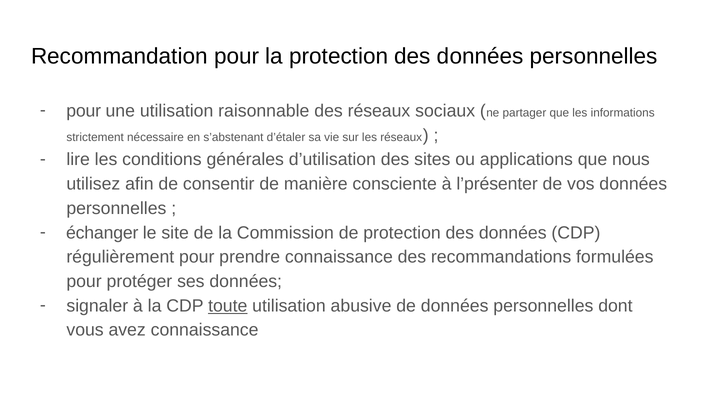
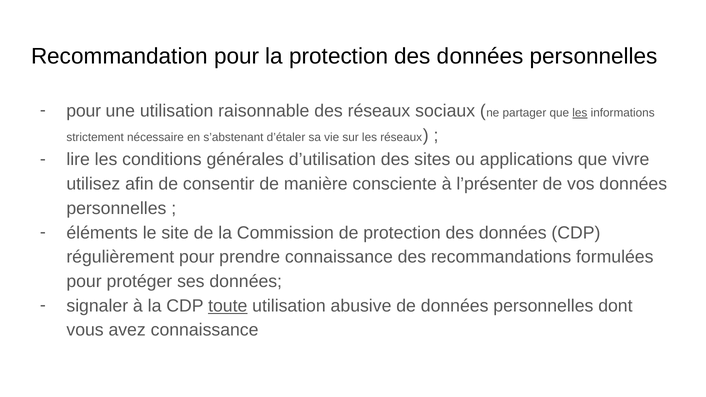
les underline: none -> present (580, 113)
nous: nous -> vivre (631, 160)
échanger: échanger -> éléments (102, 233)
